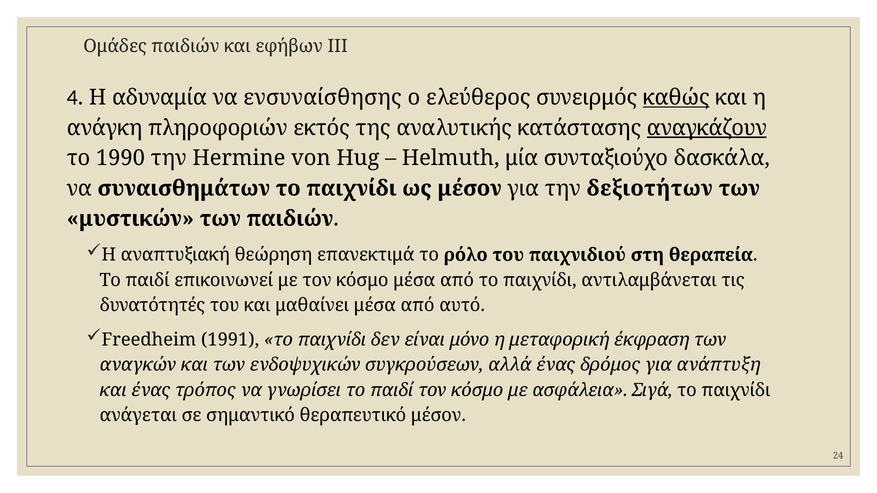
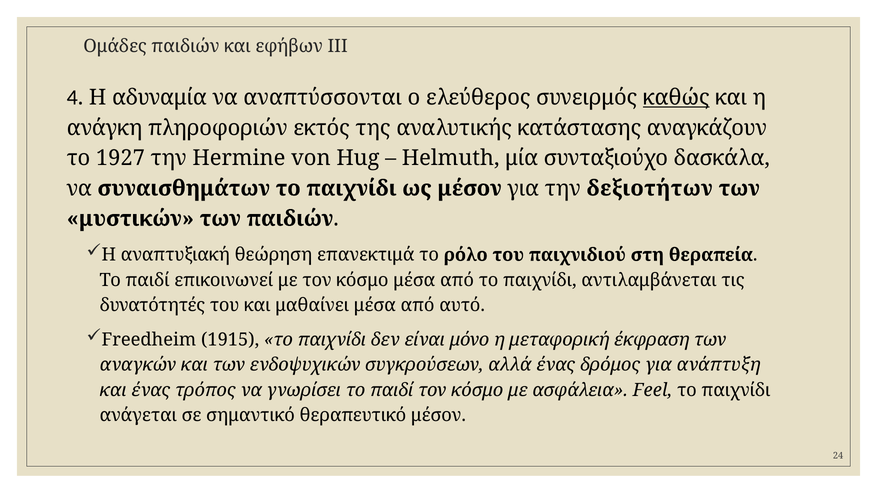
ενσυναίσθησης: ενσυναίσθησης -> αναπτύσσονται (323, 98)
αναγκάζουν underline: present -> none (707, 128)
1990: 1990 -> 1927 (120, 158)
1991: 1991 -> 1915 (230, 340)
Σιγά: Σιγά -> Feel (652, 390)
